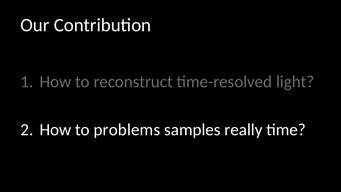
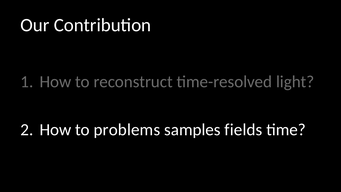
really: really -> fields (243, 129)
